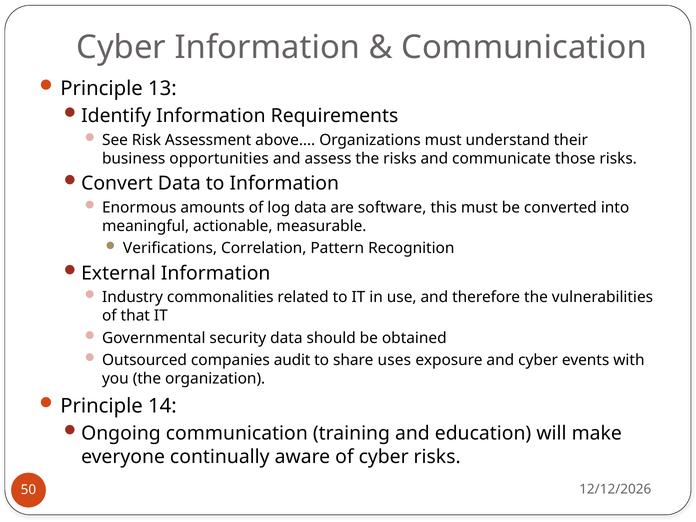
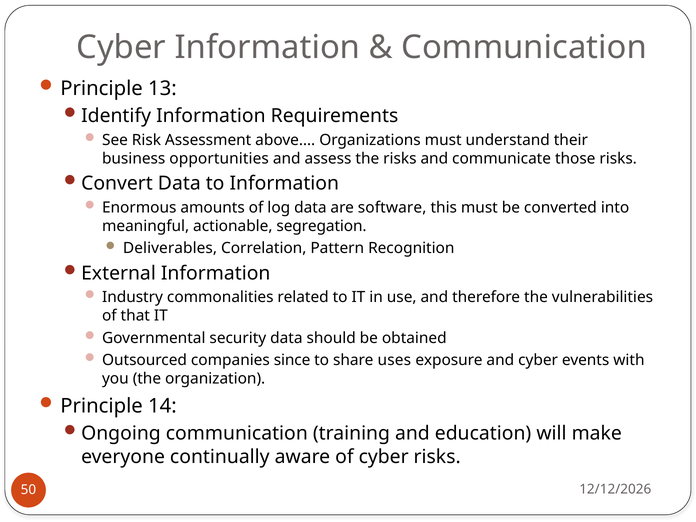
measurable: measurable -> segregation (322, 226)
Verifications: Verifications -> Deliverables (170, 248)
audit: audit -> since (292, 360)
